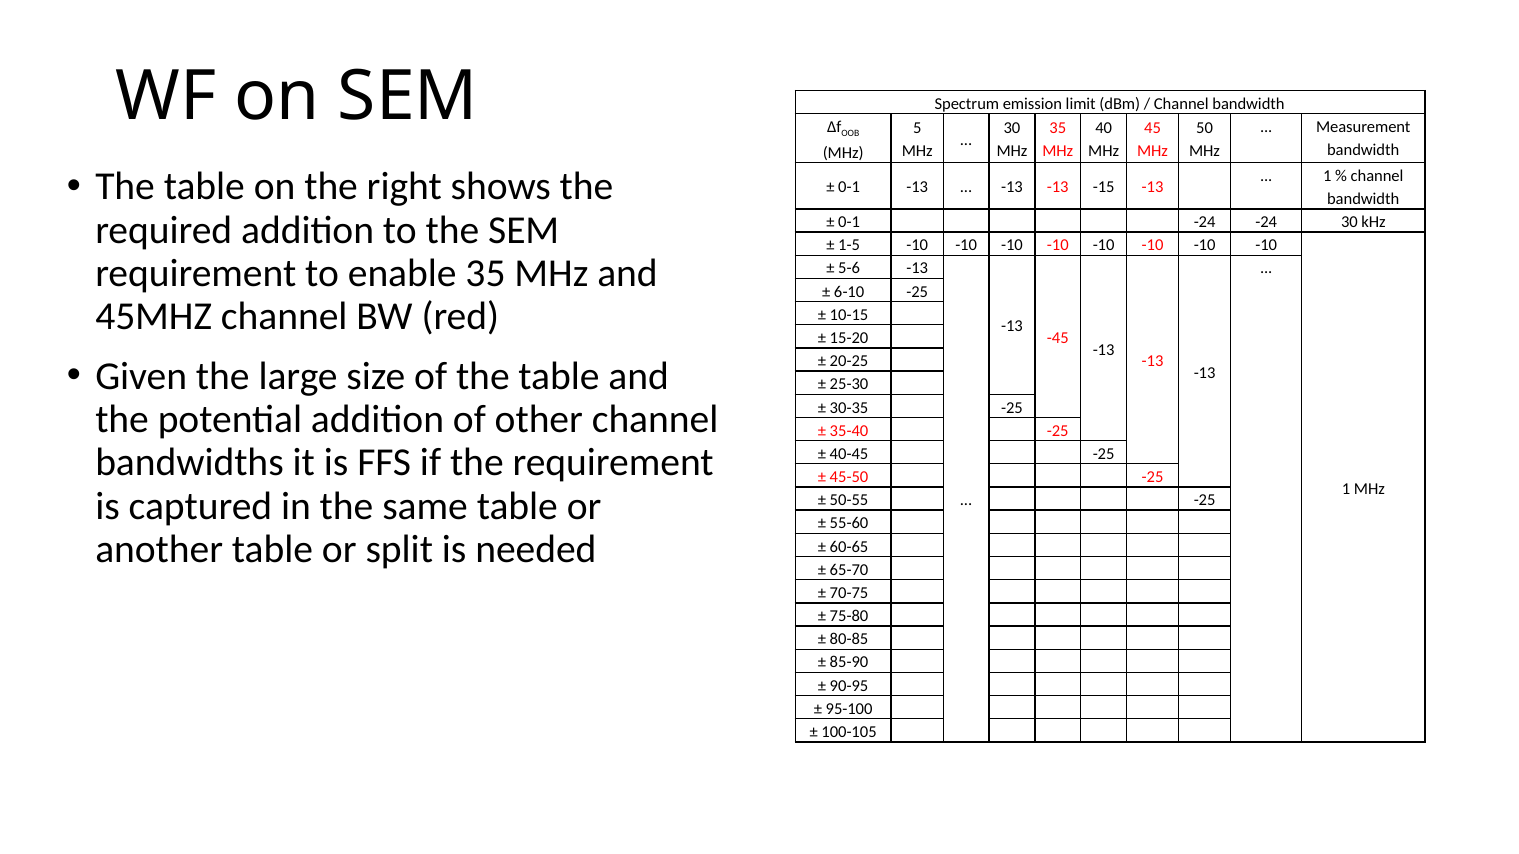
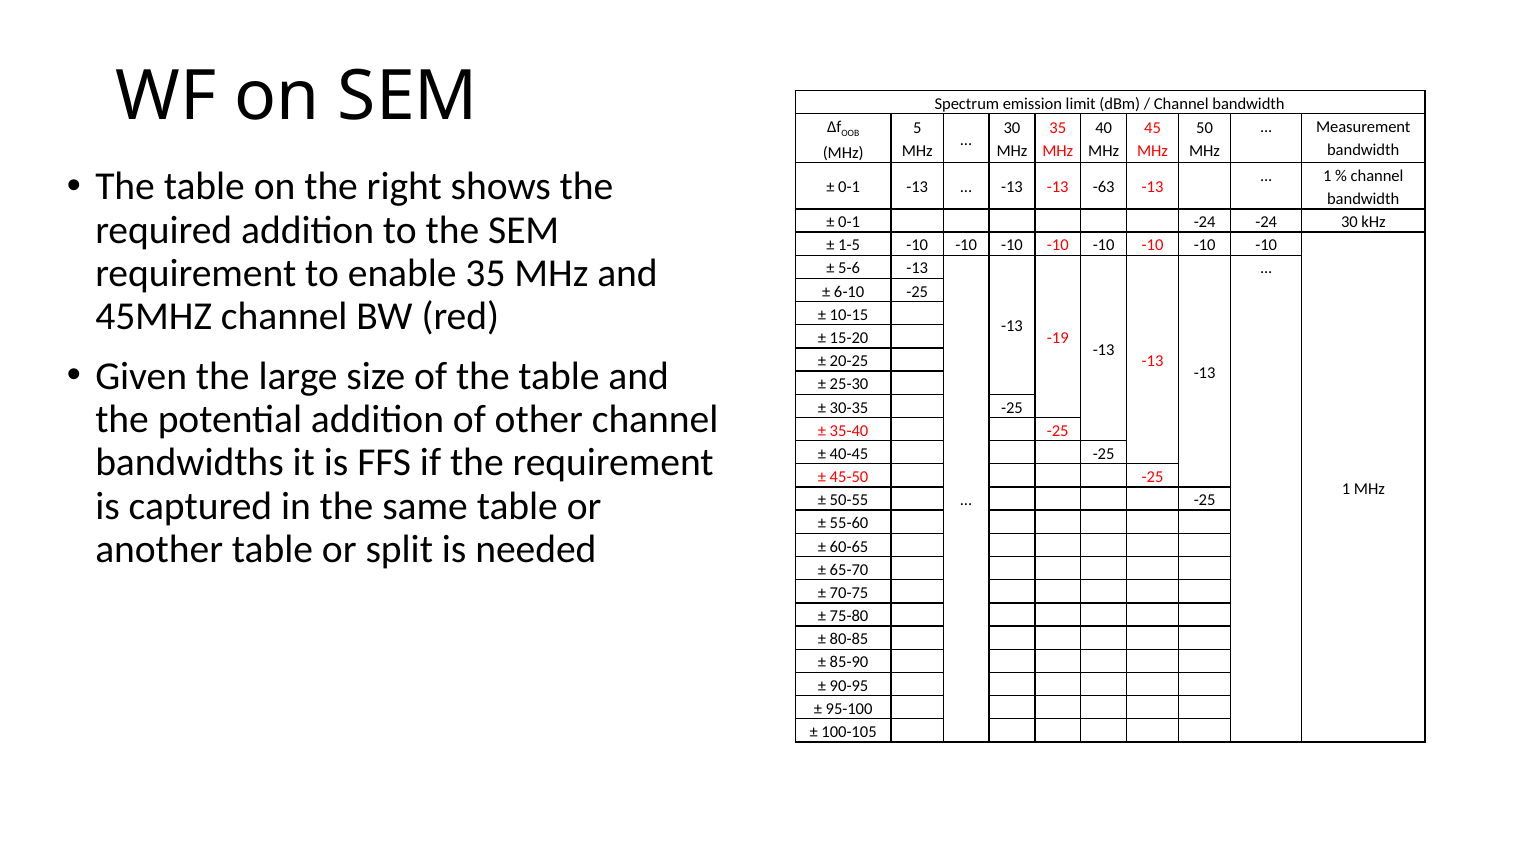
-15: -15 -> -63 (1104, 187)
-45: -45 -> -19 (1058, 338)
